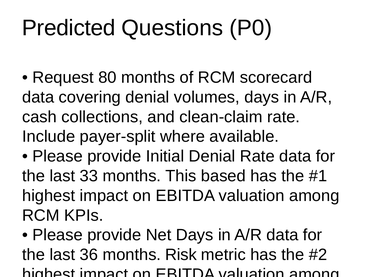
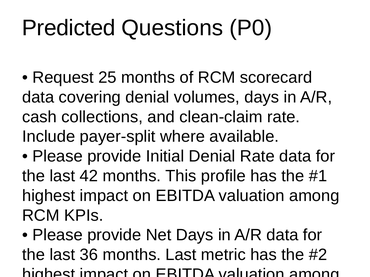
80: 80 -> 25 (107, 78)
33: 33 -> 42 (89, 176)
based: based -> profile (223, 176)
months Risk: Risk -> Last (181, 255)
